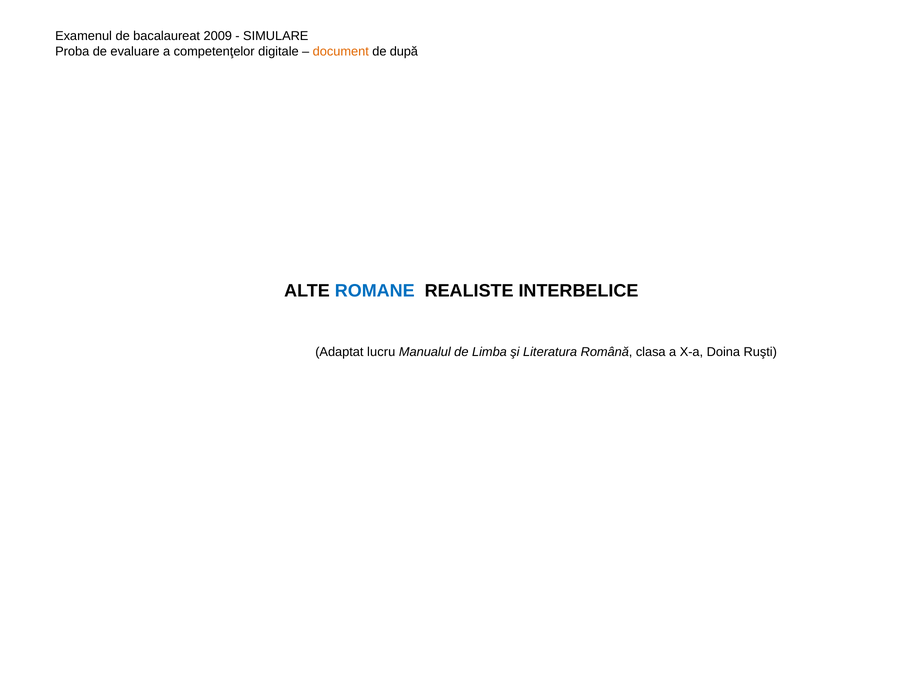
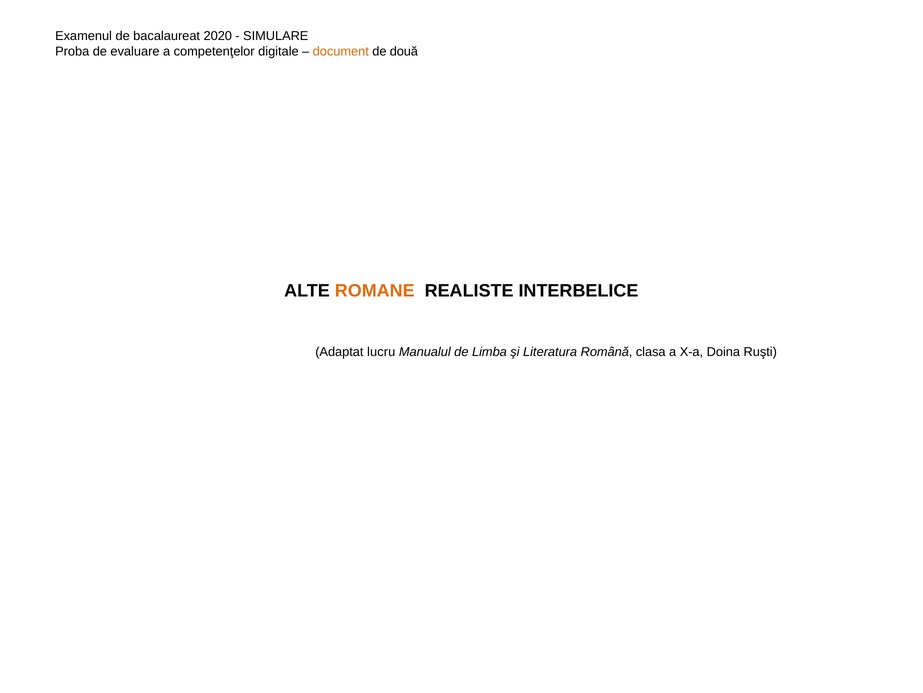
2009: 2009 -> 2020 (218, 36)
după: după -> două (404, 52)
ROMANE colour: blue -> orange (375, 290)
